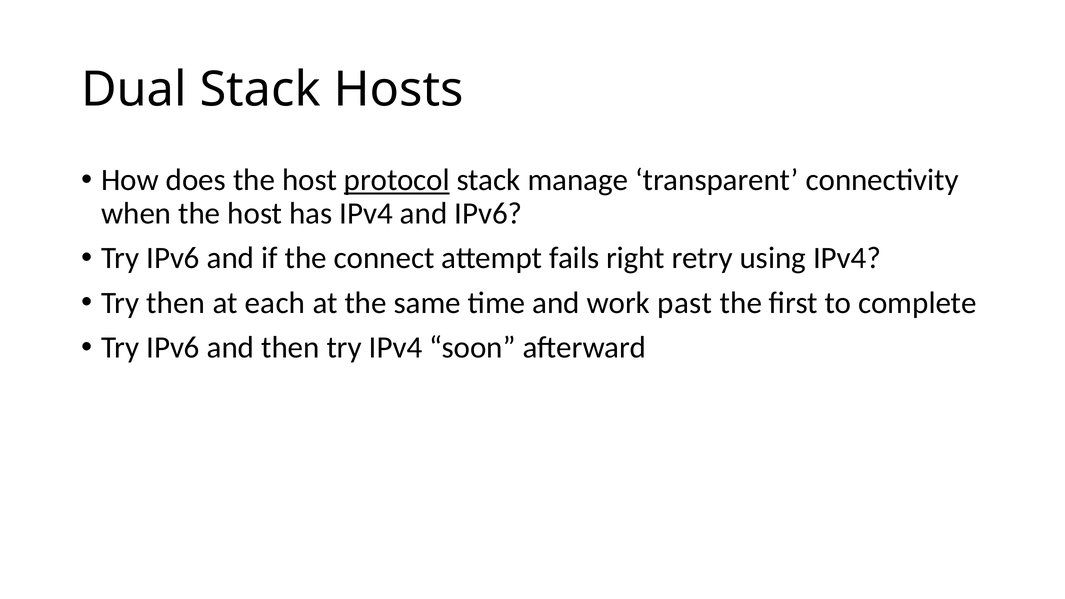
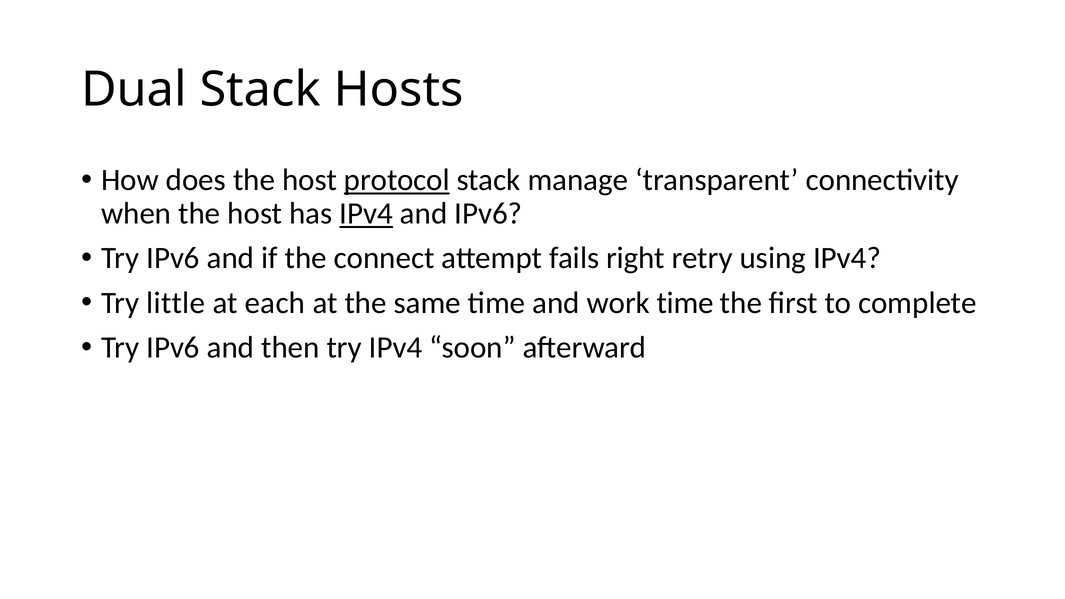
IPv4 underline: none -> present (366, 214)
Try then: then -> little (176, 303)
work past: past -> time (685, 303)
